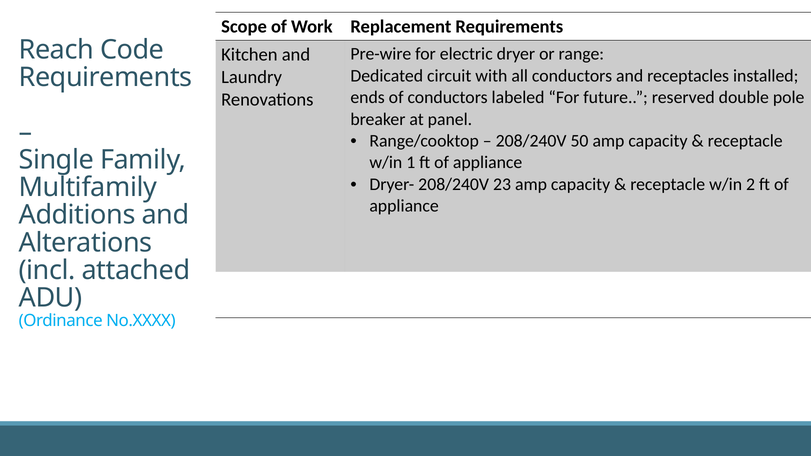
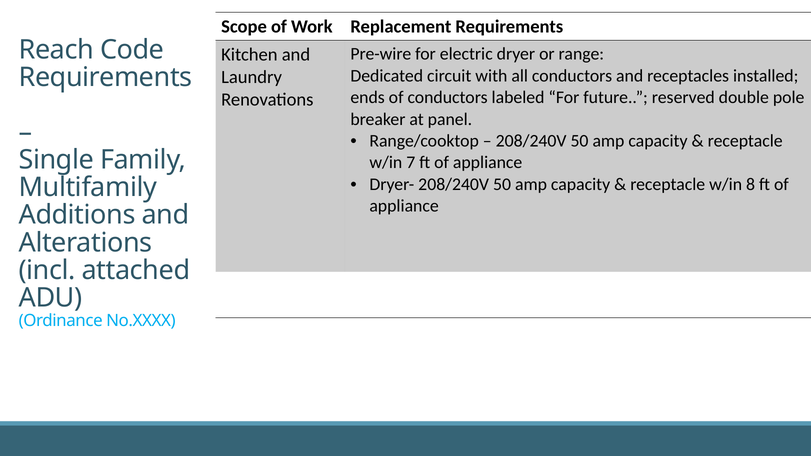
1: 1 -> 7 (411, 163)
Dryer- 208/240V 23: 23 -> 50 (502, 184)
2: 2 -> 8 (751, 184)
